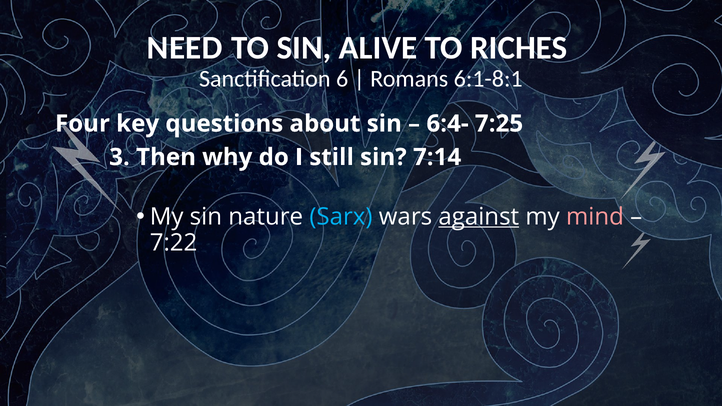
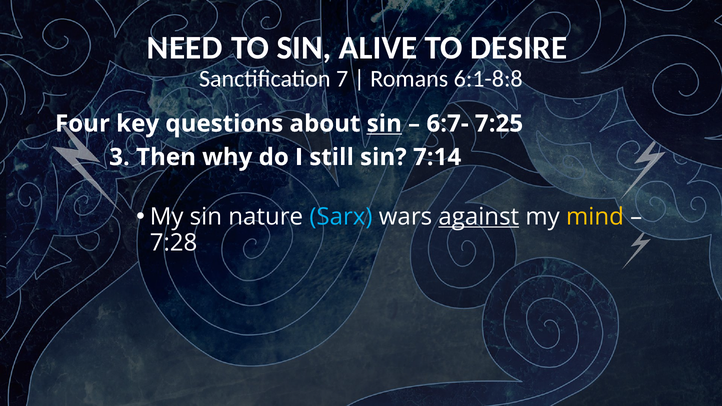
RICHES: RICHES -> DESIRE (519, 48)
6: 6 -> 7 (342, 79)
6:1-8:1: 6:1-8:1 -> 6:1-8:8 (488, 79)
sin underline: none -> present (384, 124)
6:4-: 6:4- -> 6:7- (448, 124)
mind colour: pink -> yellow (595, 217)
7:22: 7:22 -> 7:28 (174, 243)
